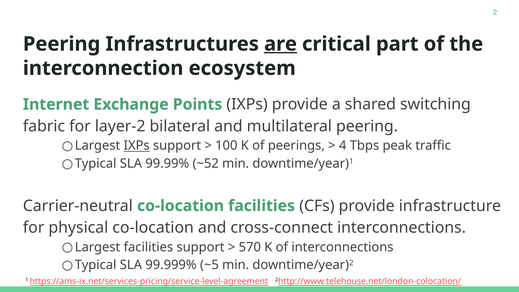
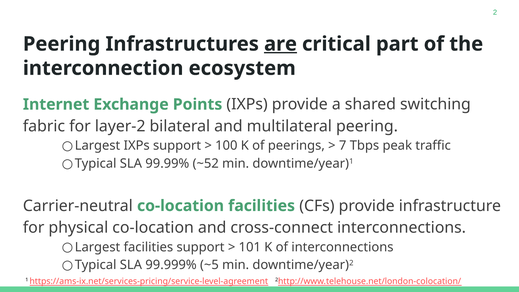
IXPs underline: present -> none (137, 146)
4: 4 -> 7 (343, 146)
570: 570 -> 101 (250, 247)
